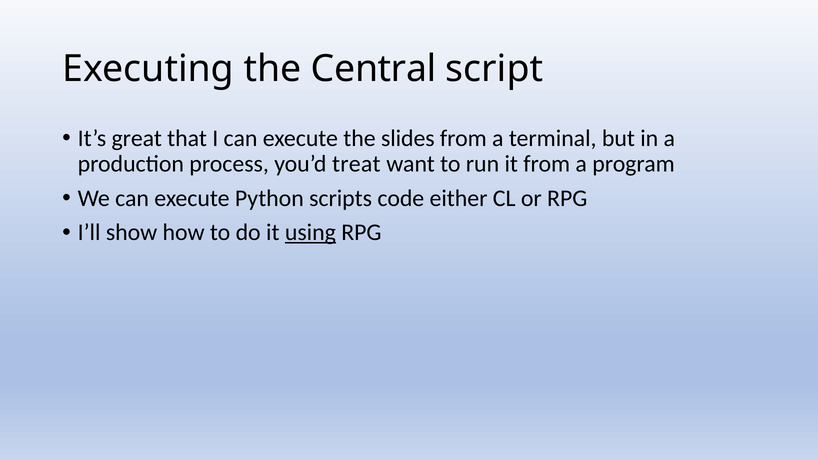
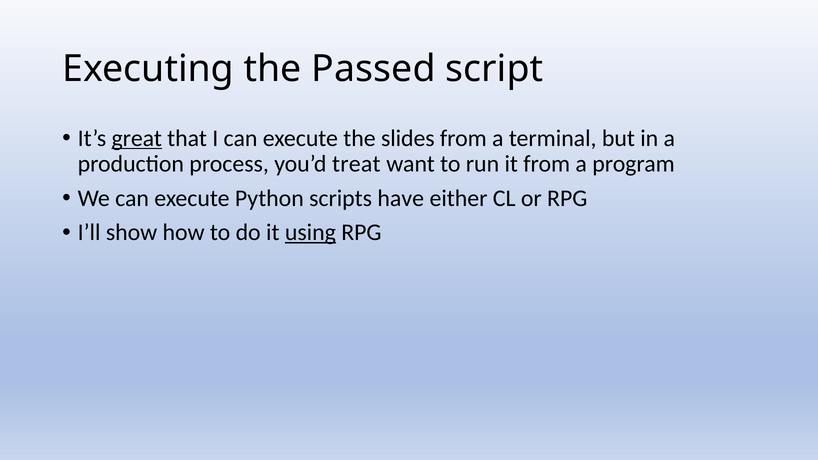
Central: Central -> Passed (373, 69)
great underline: none -> present (137, 138)
code: code -> have (401, 198)
